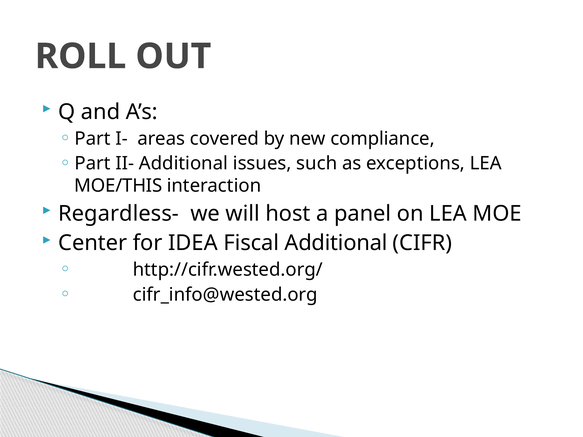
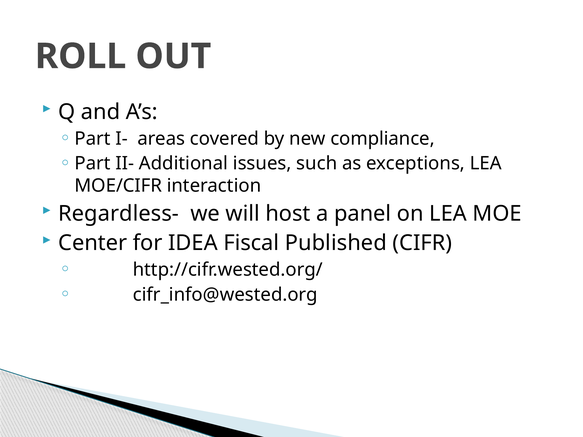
MOE/THIS: MOE/THIS -> MOE/CIFR (118, 186)
Fiscal Additional: Additional -> Published (336, 243)
